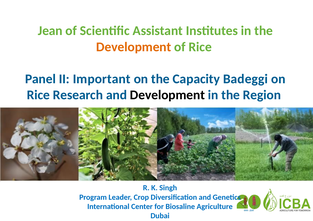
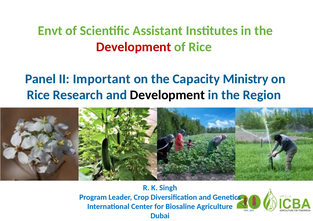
Jean: Jean -> Envt (50, 31)
Development colour: orange -> red (134, 47)
Badeggi: Badeggi -> Ministry (246, 79)
